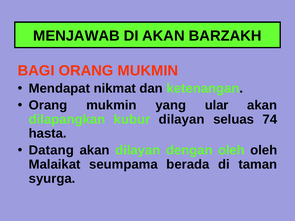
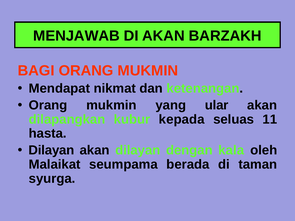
kubur dilayan: dilayan -> kepada (182, 119)
74: 74 -> 11 (270, 119)
Datang: Datang -> Dilayan (51, 150)
dengan oleh: oleh -> kala (231, 150)
